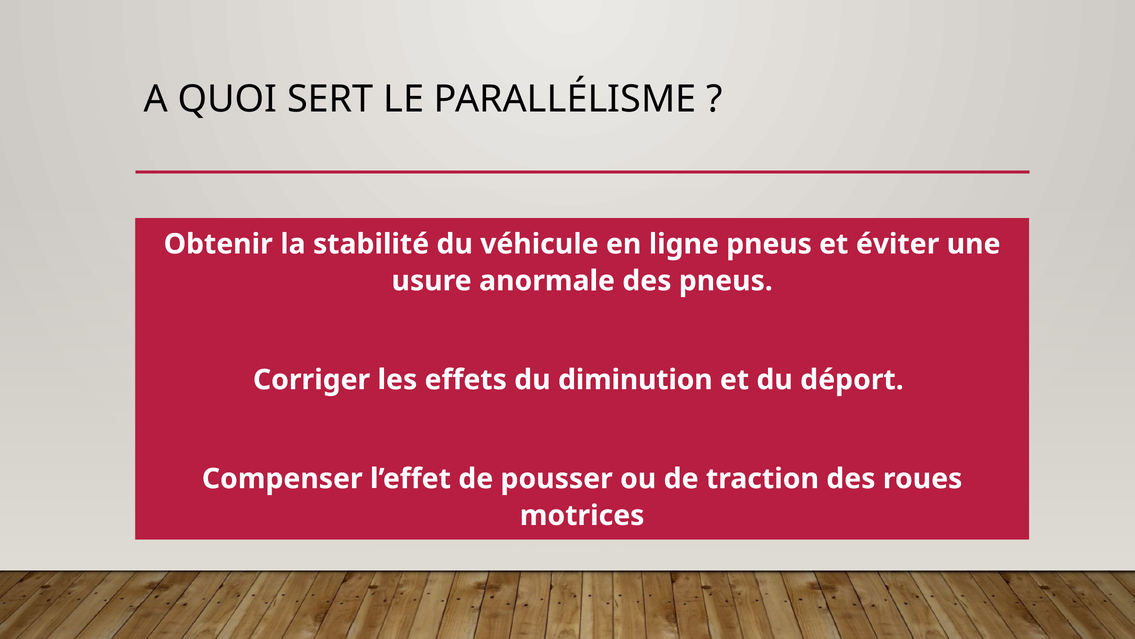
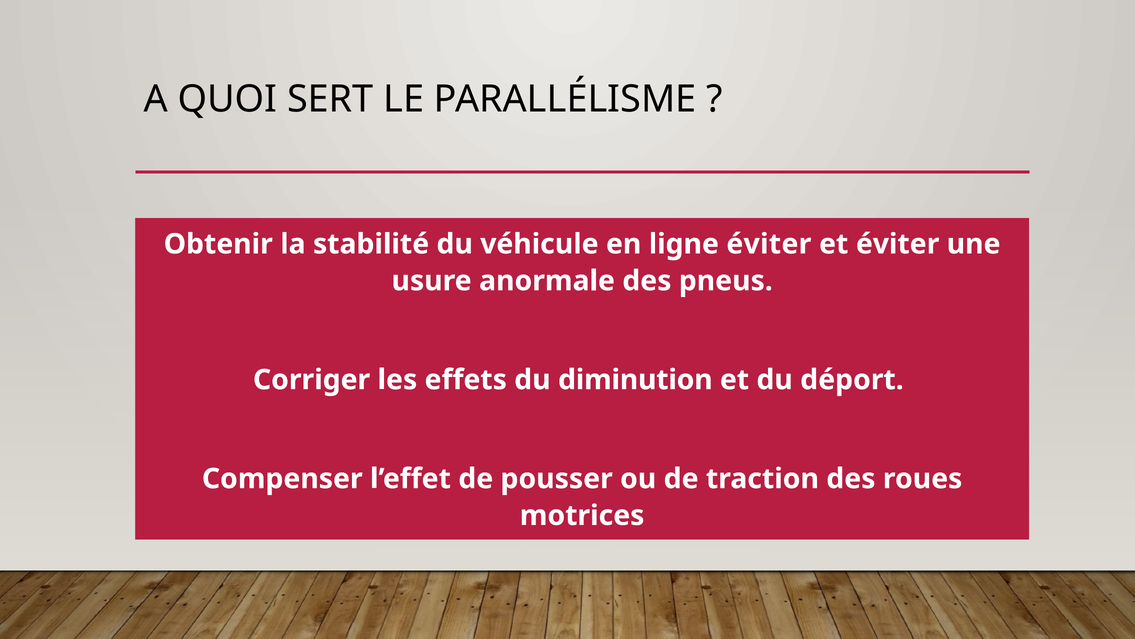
ligne pneus: pneus -> éviter (769, 244)
